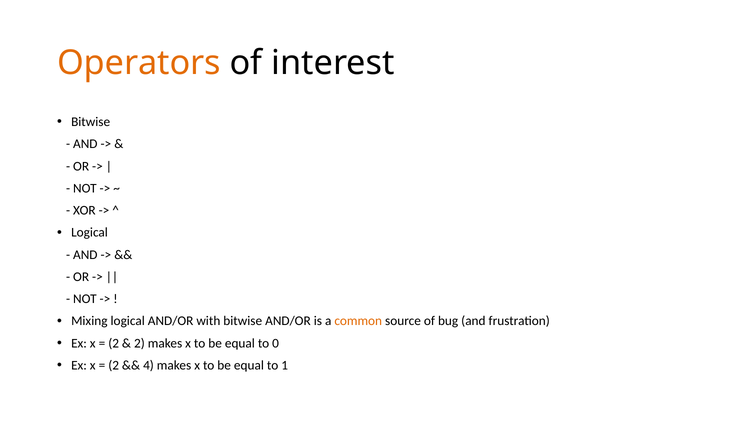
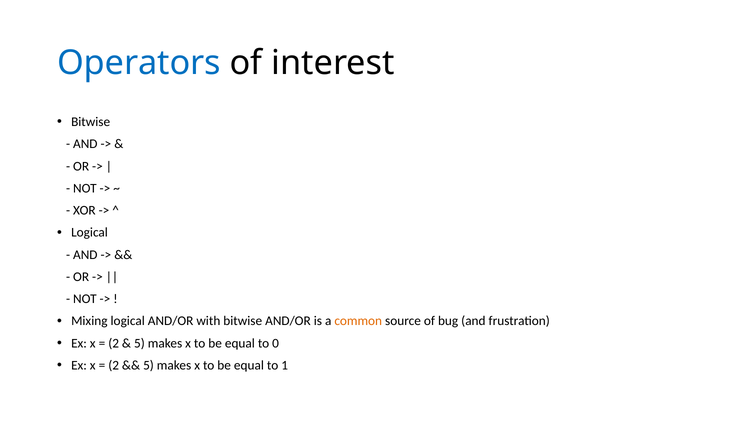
Operators colour: orange -> blue (139, 63)
2: 2 -> 5 (139, 343)
4: 4 -> 5 (149, 366)
